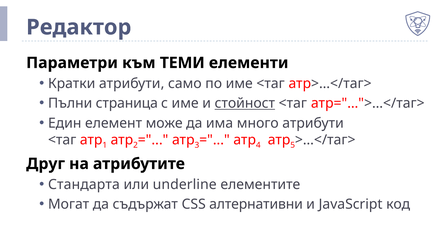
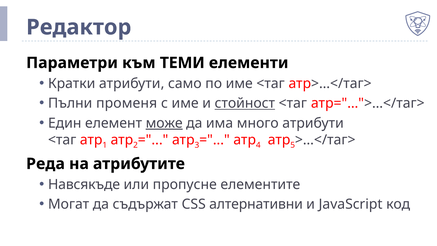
страница: страница -> променя (127, 103)
може underline: none -> present (164, 123)
Друг: Друг -> Реда (46, 164)
Стандарта: Стандарта -> Навсякъде (84, 184)
underline: underline -> пропусне (185, 184)
